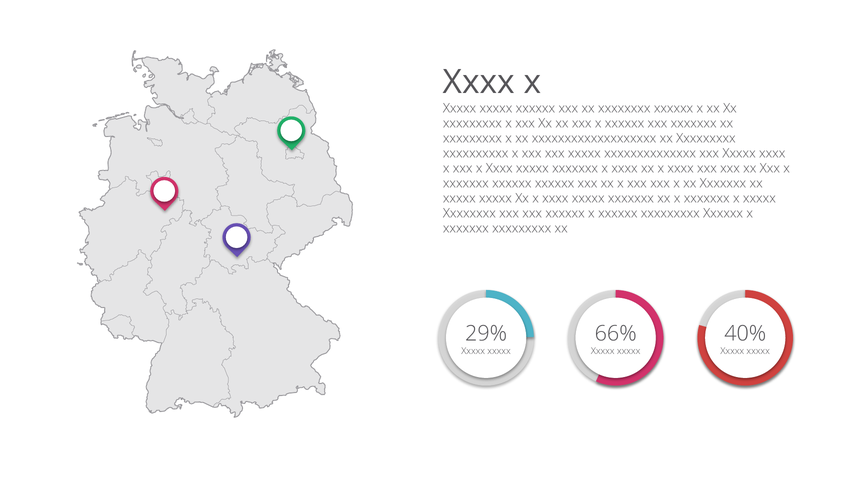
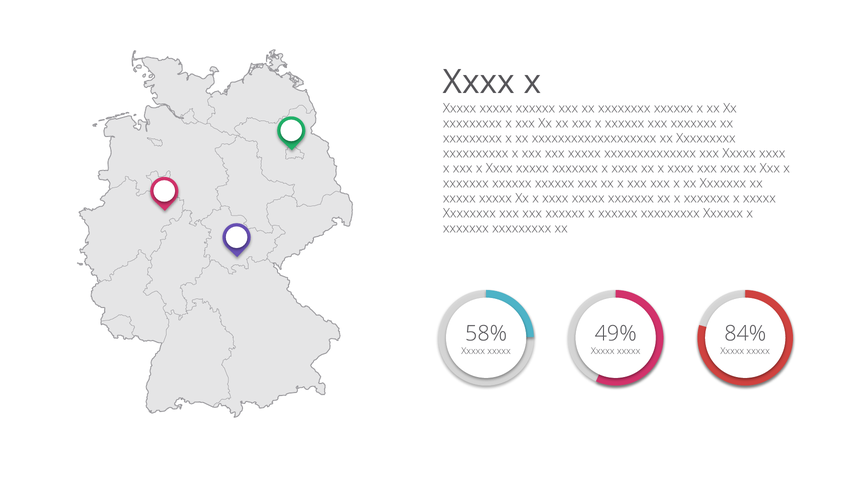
29%: 29% -> 58% (486, 334)
66%: 66% -> 49% (616, 334)
40%: 40% -> 84% (745, 334)
